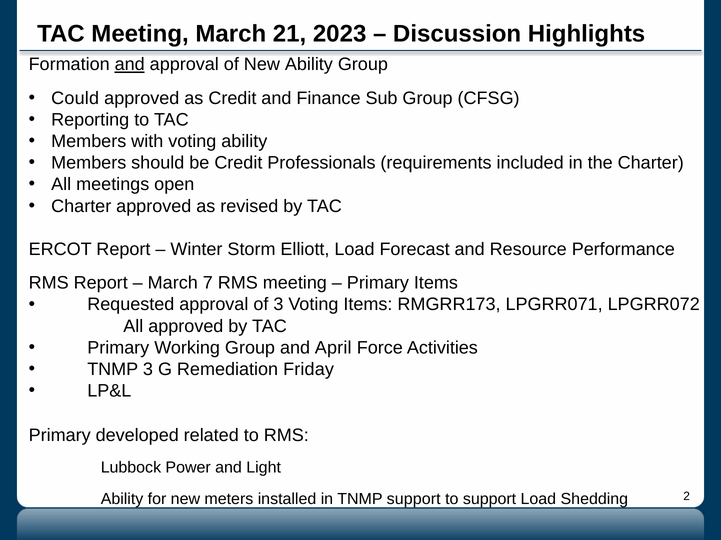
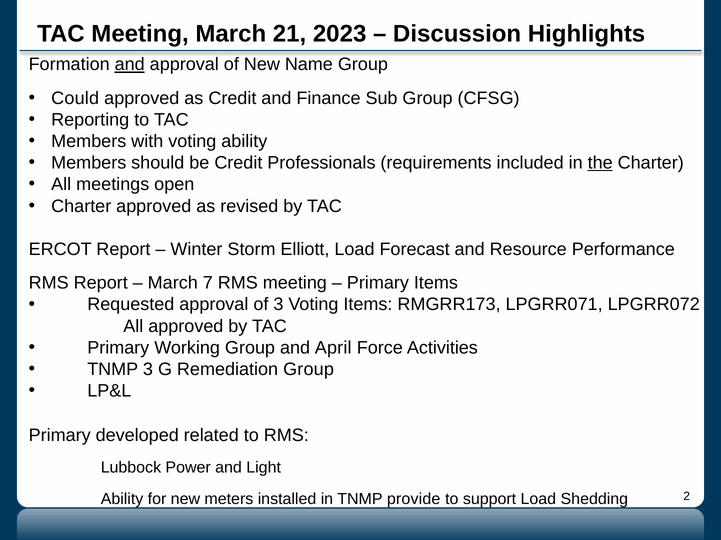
New Ability: Ability -> Name (309, 65)
the underline: none -> present (600, 163)
Remediation Friday: Friday -> Group (309, 370)
TNMP support: support -> provide (414, 500)
